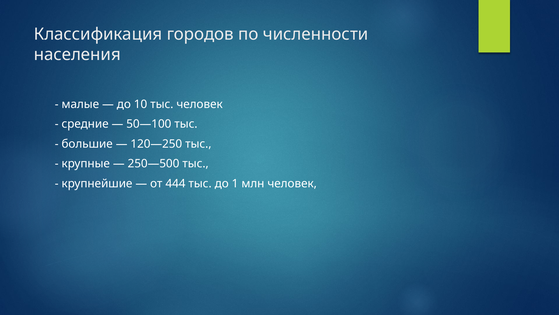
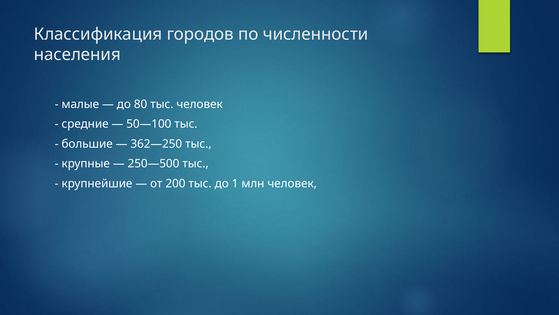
10: 10 -> 80 (141, 104)
120—250: 120—250 -> 362—250 (156, 144)
444: 444 -> 200 (175, 183)
